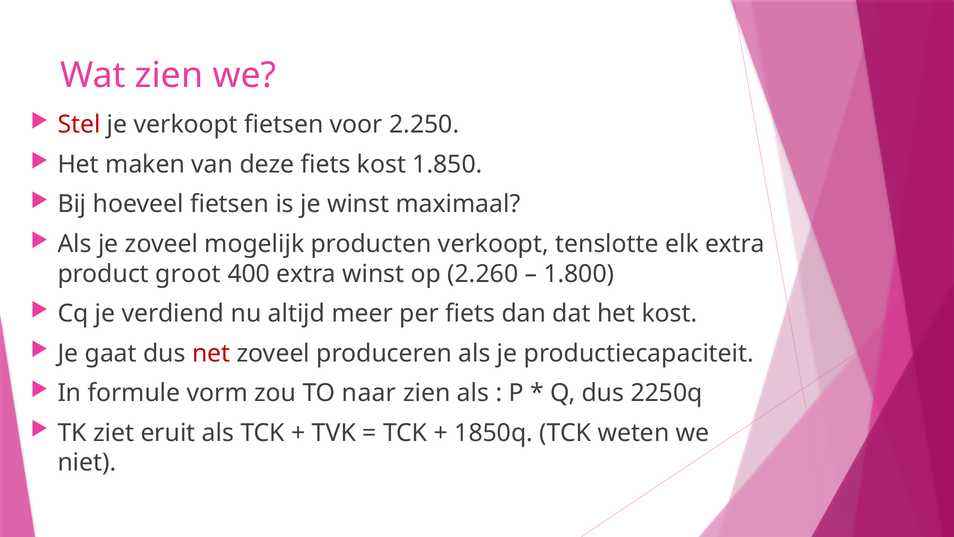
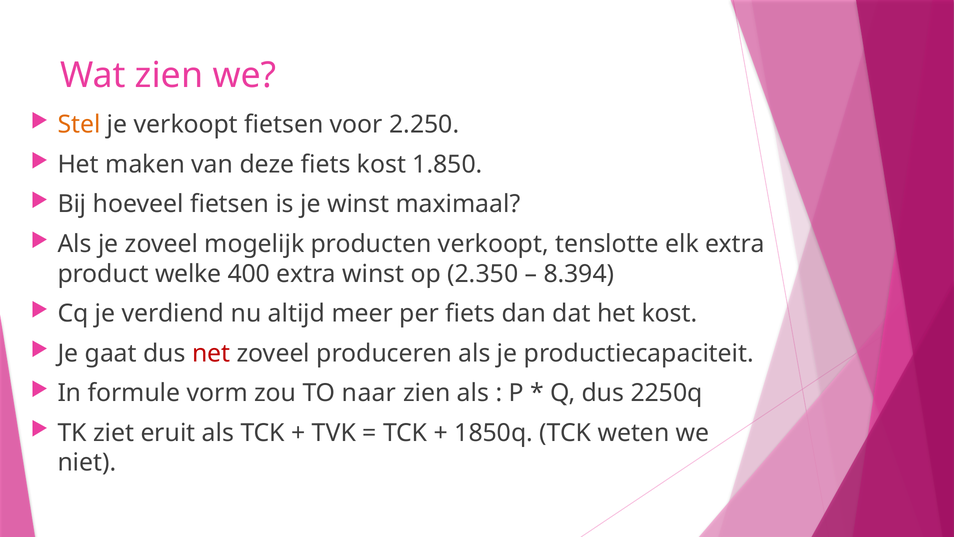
Stel colour: red -> orange (79, 125)
groot: groot -> welke (188, 274)
2.260: 2.260 -> 2.350 (483, 274)
1.800: 1.800 -> 8.394 (579, 274)
